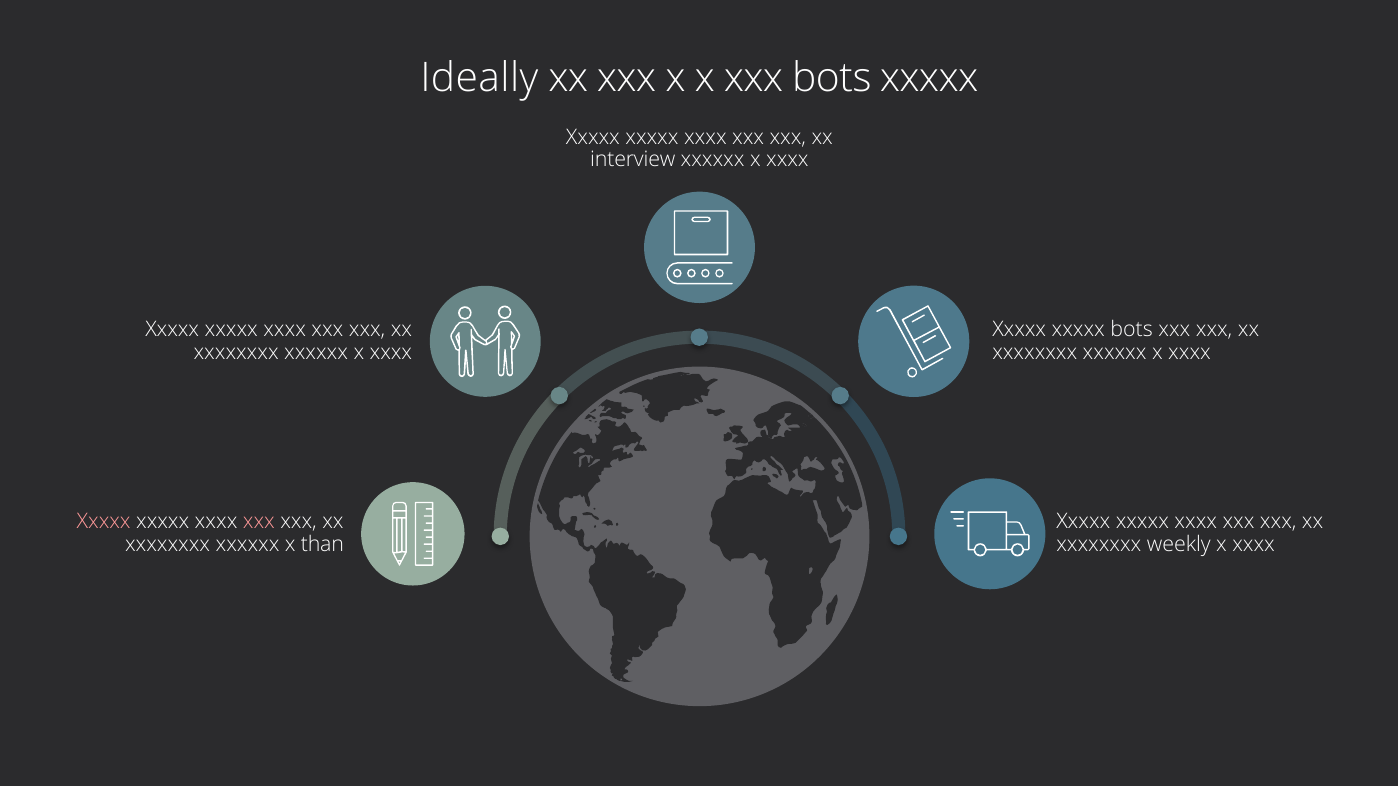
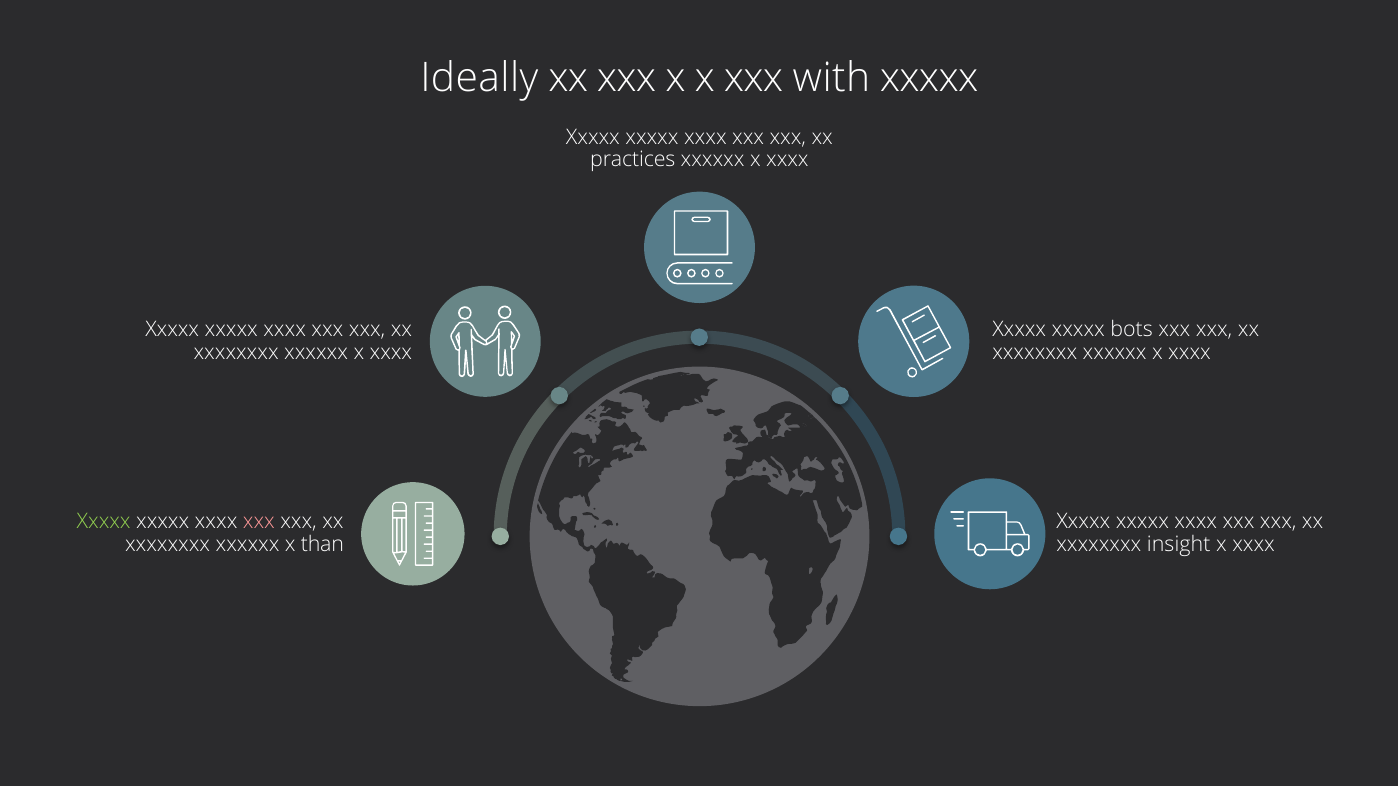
xxx bots: bots -> with (831, 78)
interview: interview -> practices (633, 160)
Xxxxx colour: pink -> light green (104, 522)
weekly: weekly -> insight (1179, 545)
